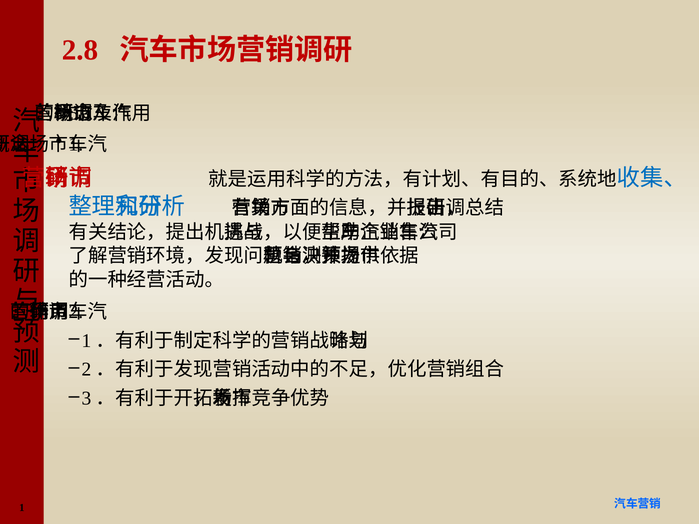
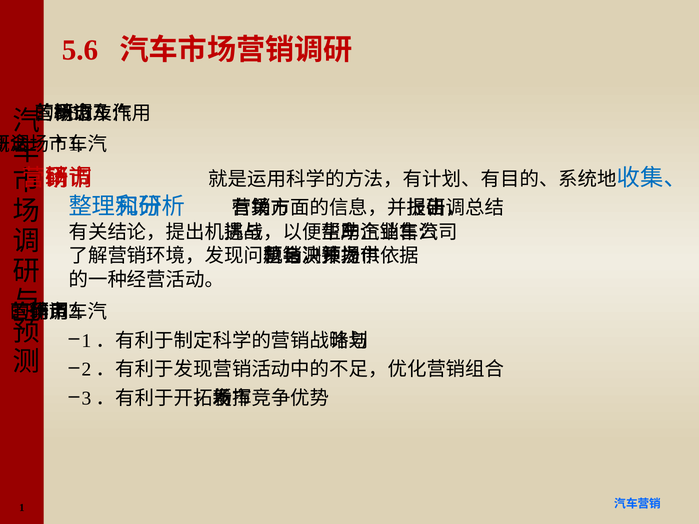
2.8: 2.8 -> 5.6 (80, 50)
